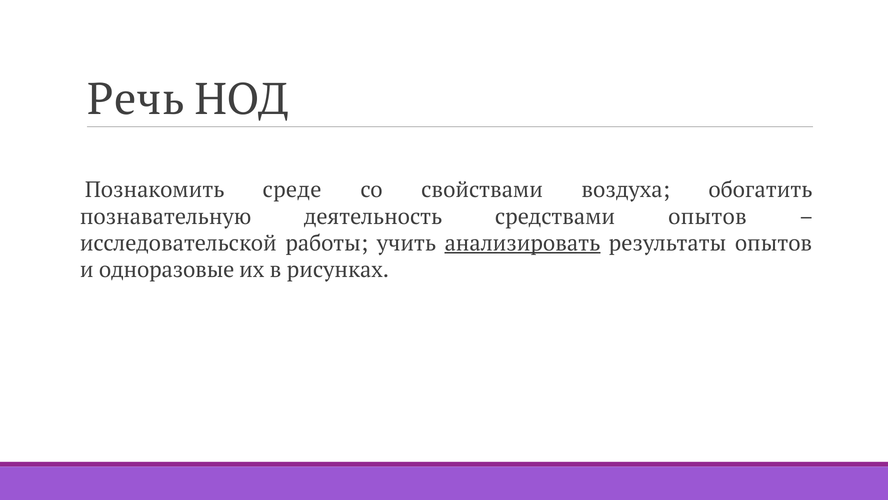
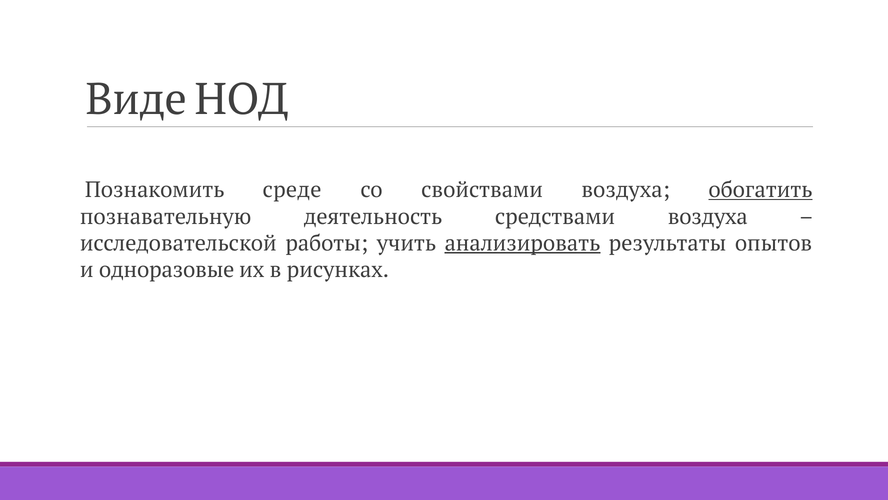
Речь: Речь -> Виде (136, 99)
обогатить underline: none -> present (761, 190)
средствами опытов: опытов -> воздуха (708, 216)
